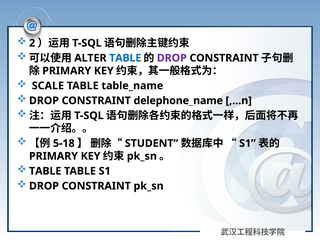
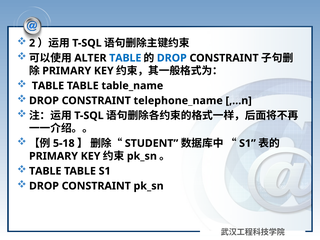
DROP colour: purple -> blue (172, 58)
SCALE: SCALE -> TABLE (48, 86)
delephone_name: delephone_name -> telephone_name (178, 101)
